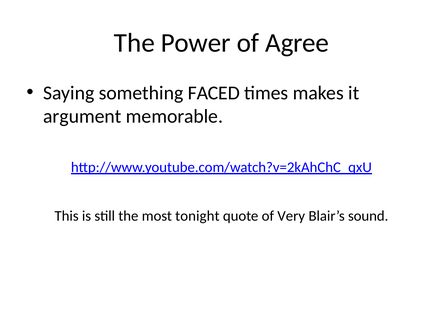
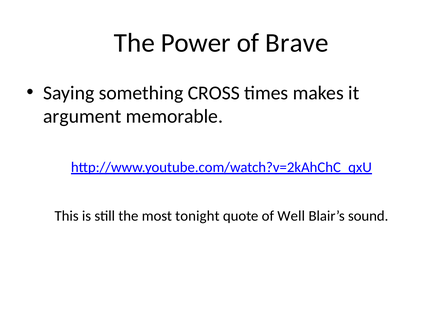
Agree: Agree -> Brave (297, 43)
FACED: FACED -> CROSS (214, 93)
Very: Very -> Well (291, 216)
